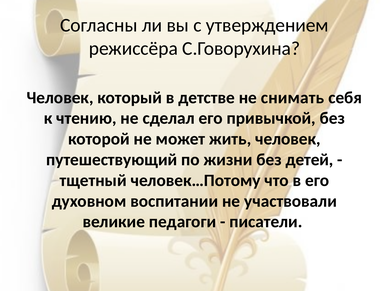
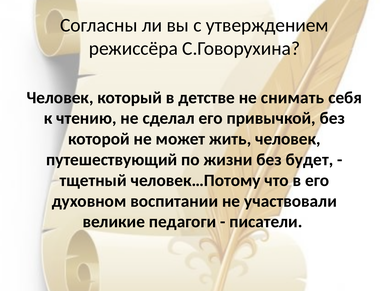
детей: детей -> будет (309, 160)
